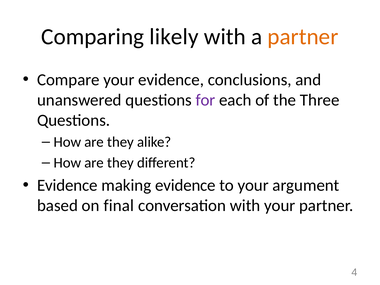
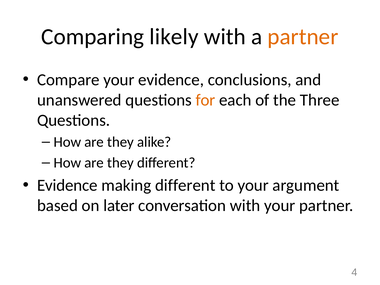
for colour: purple -> orange (205, 100)
making evidence: evidence -> different (185, 185)
final: final -> later (119, 206)
